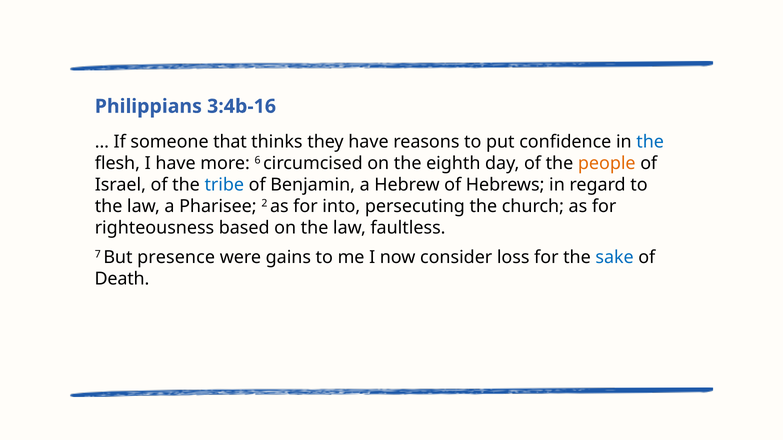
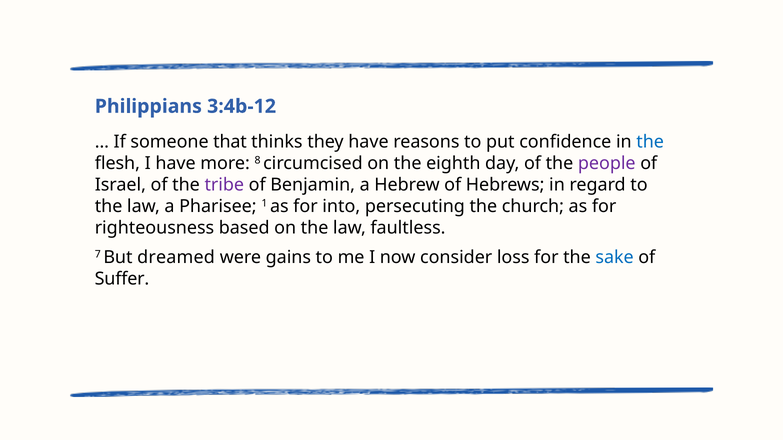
3:4b-16: 3:4b-16 -> 3:4b-12 (242, 106)
6: 6 -> 8 (258, 161)
people colour: orange -> purple (607, 163)
tribe colour: blue -> purple (224, 185)
2: 2 -> 1 (264, 204)
presence: presence -> dreamed (176, 258)
Death: Death -> Suffer (122, 279)
